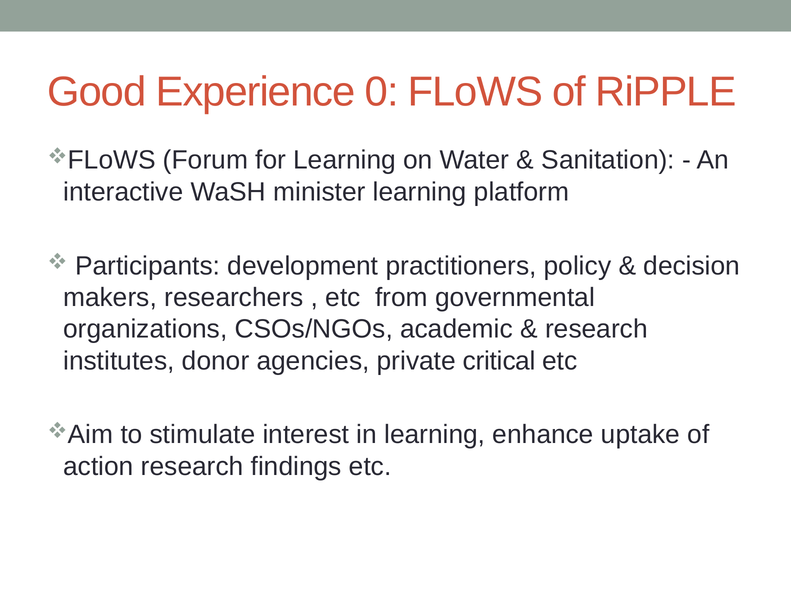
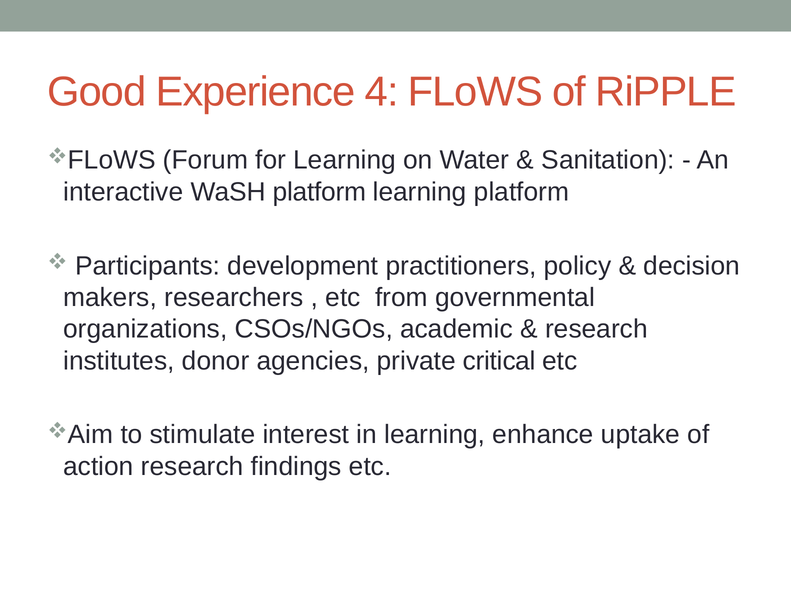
0: 0 -> 4 (382, 92)
WaSH minister: minister -> platform (319, 192)
